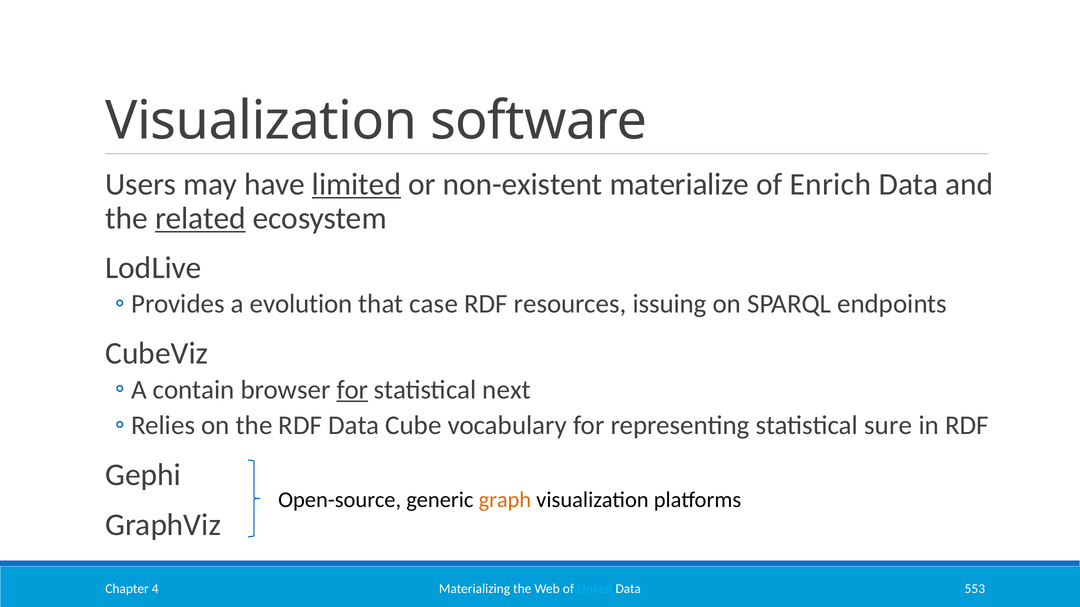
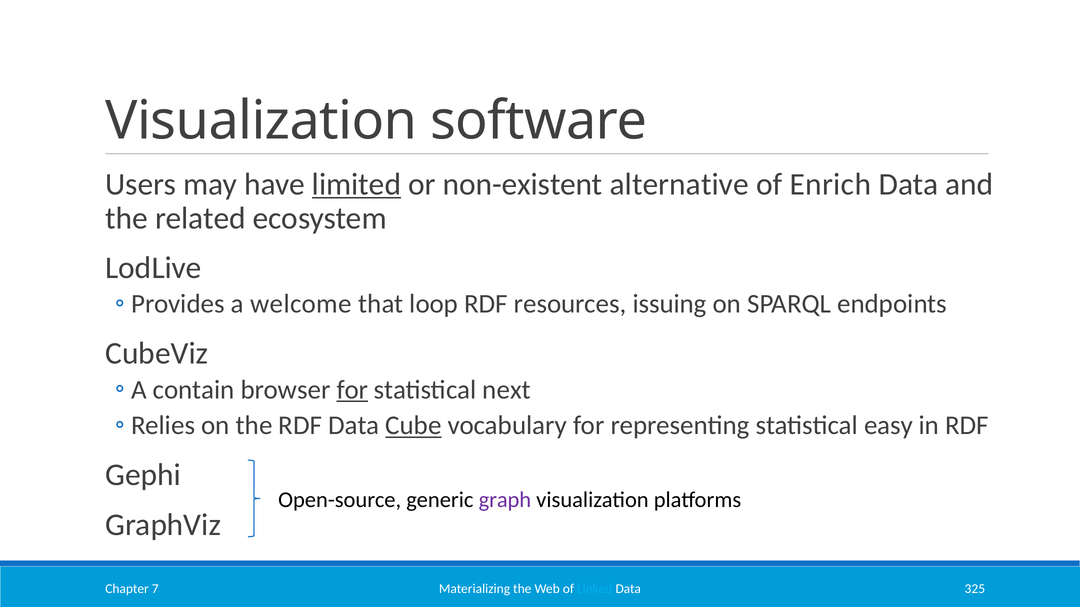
materialize: materialize -> alternative (679, 184)
related underline: present -> none (200, 218)
evolution: evolution -> welcome (301, 304)
case: case -> loop (434, 304)
Cube underline: none -> present (413, 426)
sure: sure -> easy (888, 426)
graph colour: orange -> purple (505, 500)
553: 553 -> 325 (975, 589)
4: 4 -> 7 (155, 589)
